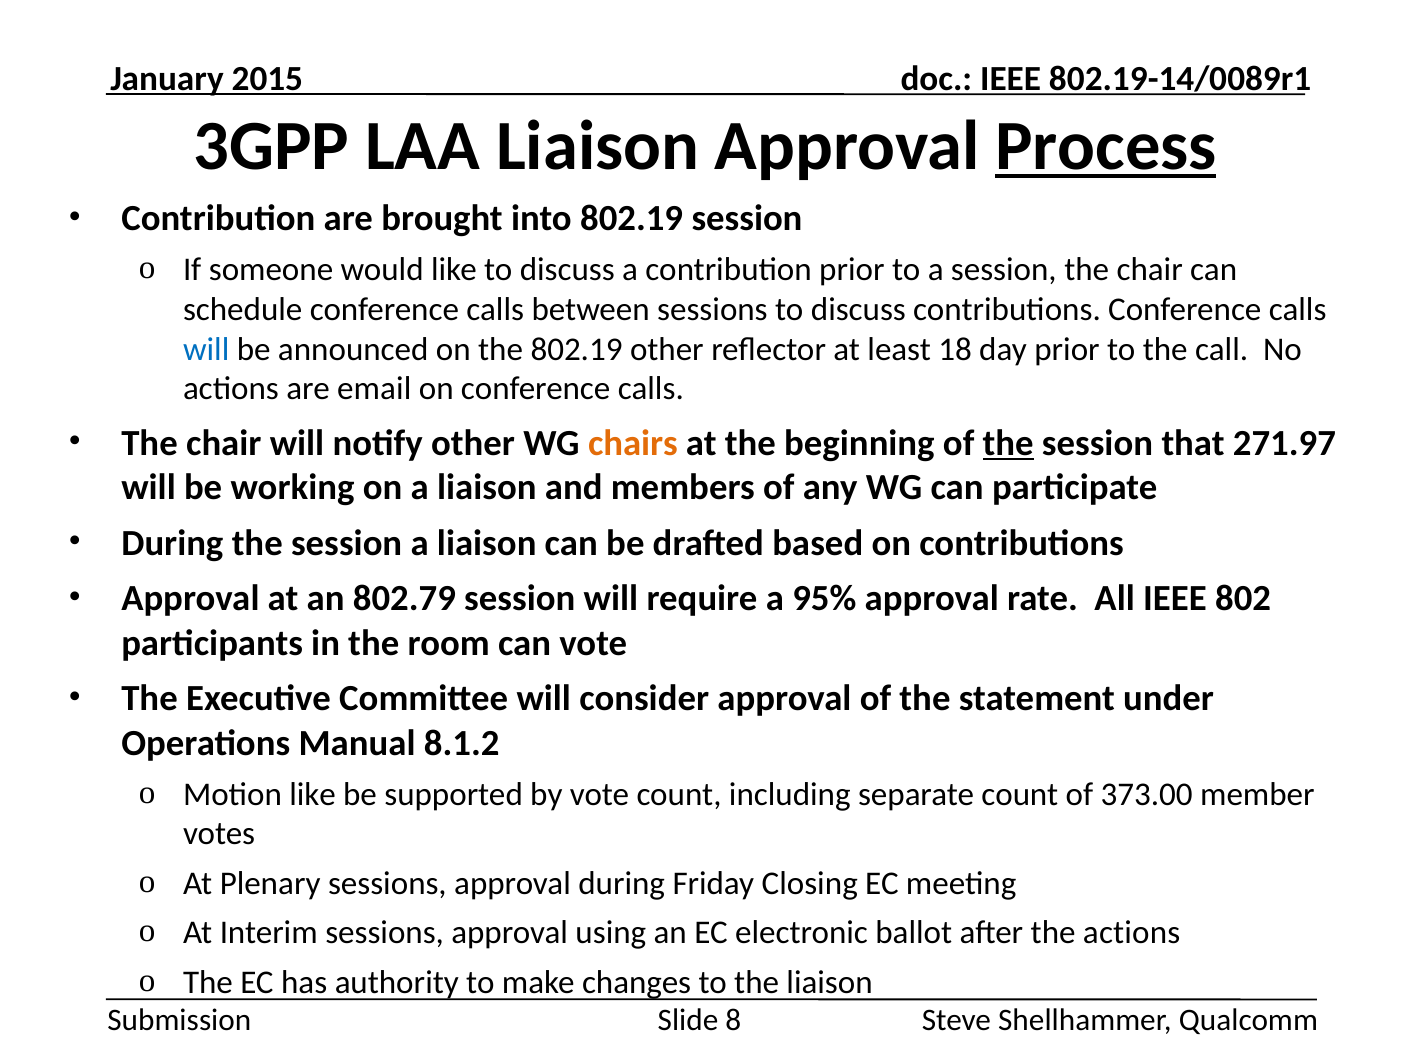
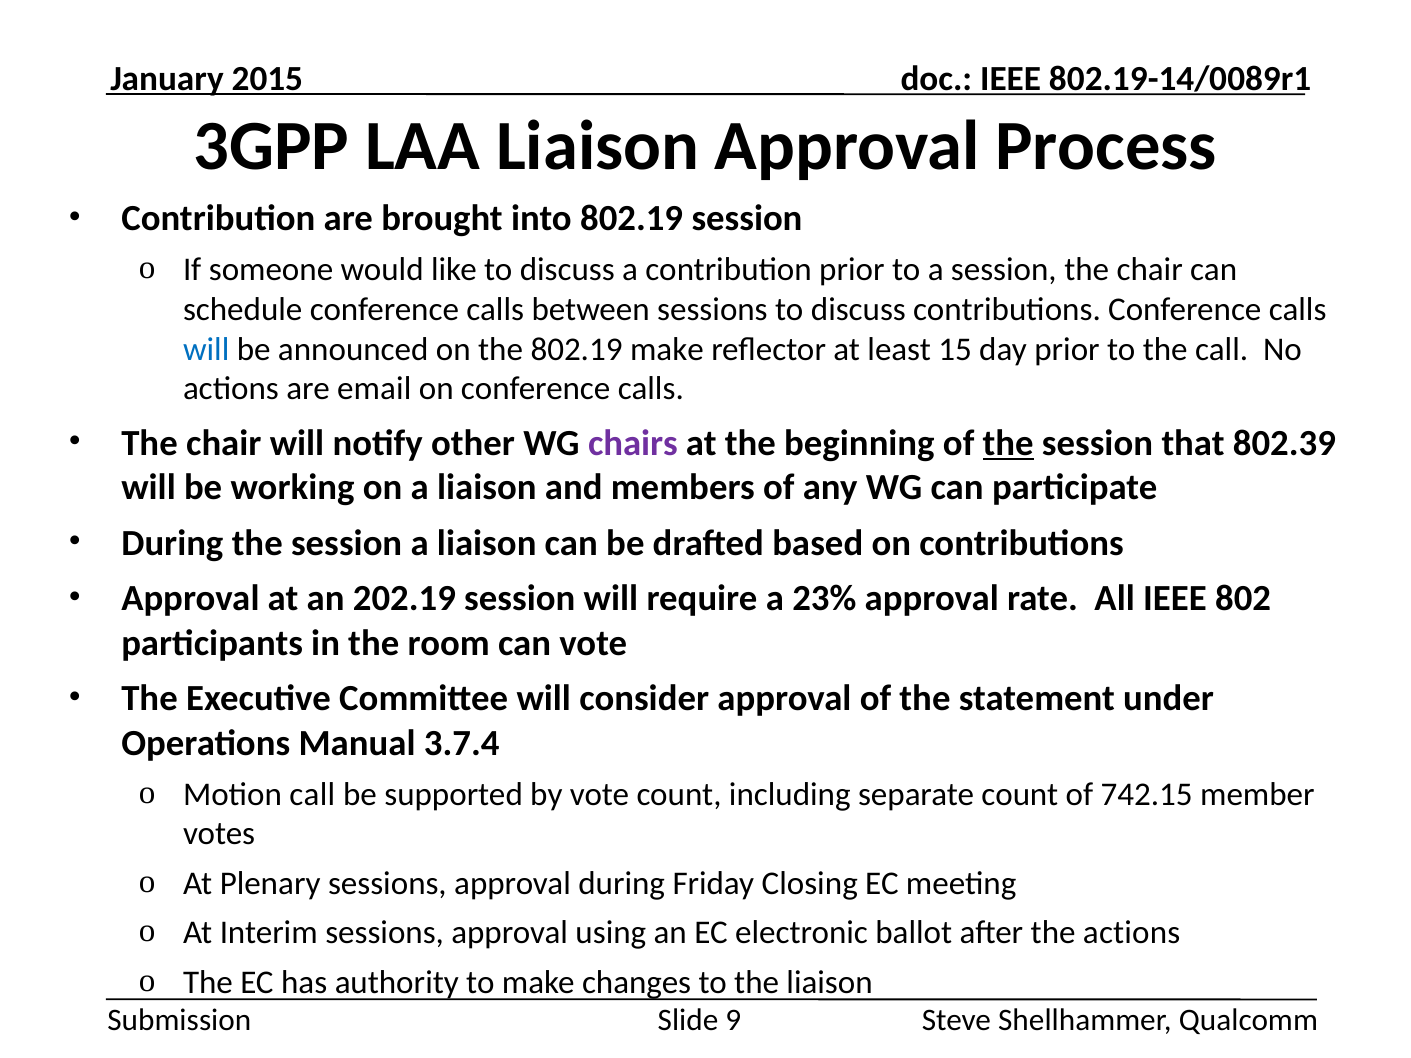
Process underline: present -> none (1106, 146)
802.19 other: other -> make (667, 349)
18: 18 -> 15 (955, 349)
chairs colour: orange -> purple (633, 443)
271.97: 271.97 -> 802.39 (1284, 443)
802.79: 802.79 -> 202.19 (404, 599)
95%: 95% -> 23% (824, 599)
8.1.2: 8.1.2 -> 3.7.4 (462, 743)
Motion like: like -> call (312, 795)
373.00: 373.00 -> 742.15 (1147, 795)
8: 8 -> 9 (733, 1020)
